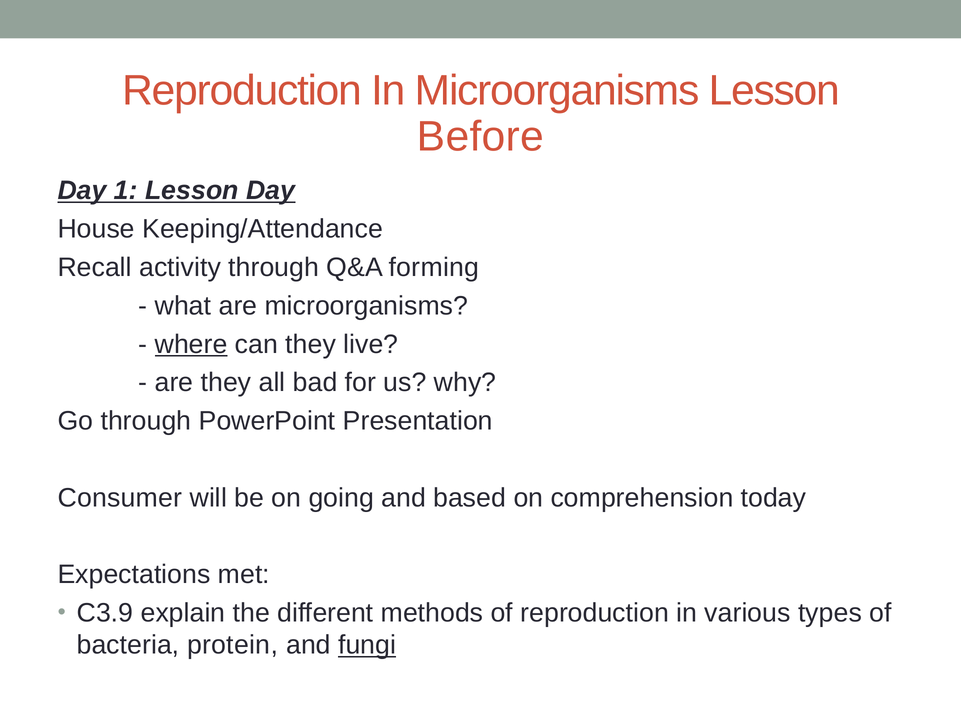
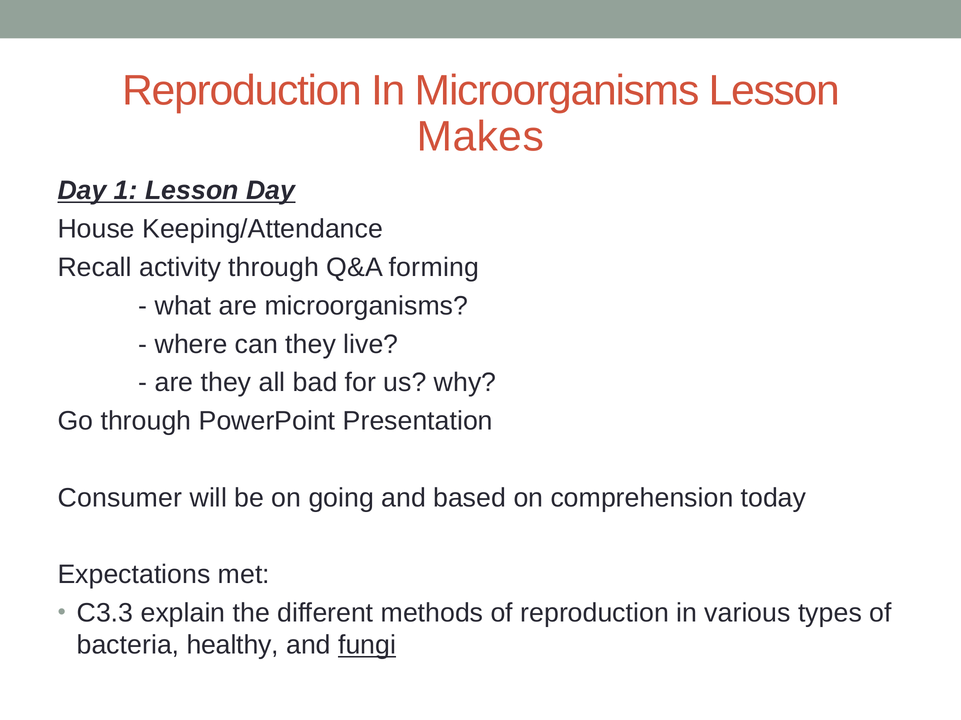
Before: Before -> Makes (480, 137)
where underline: present -> none (191, 345)
C3.9: C3.9 -> C3.3 (105, 614)
protein: protein -> healthy (233, 646)
